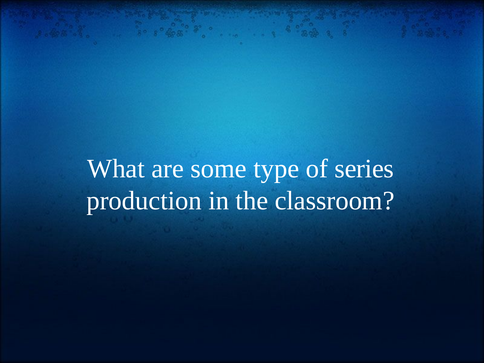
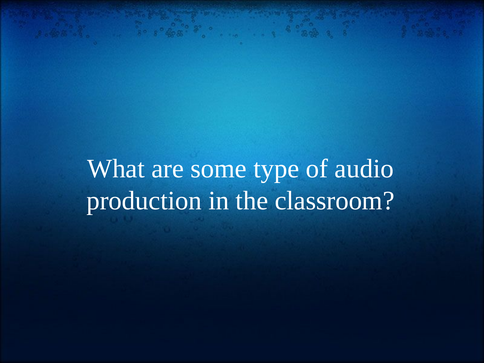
series: series -> audio (364, 169)
